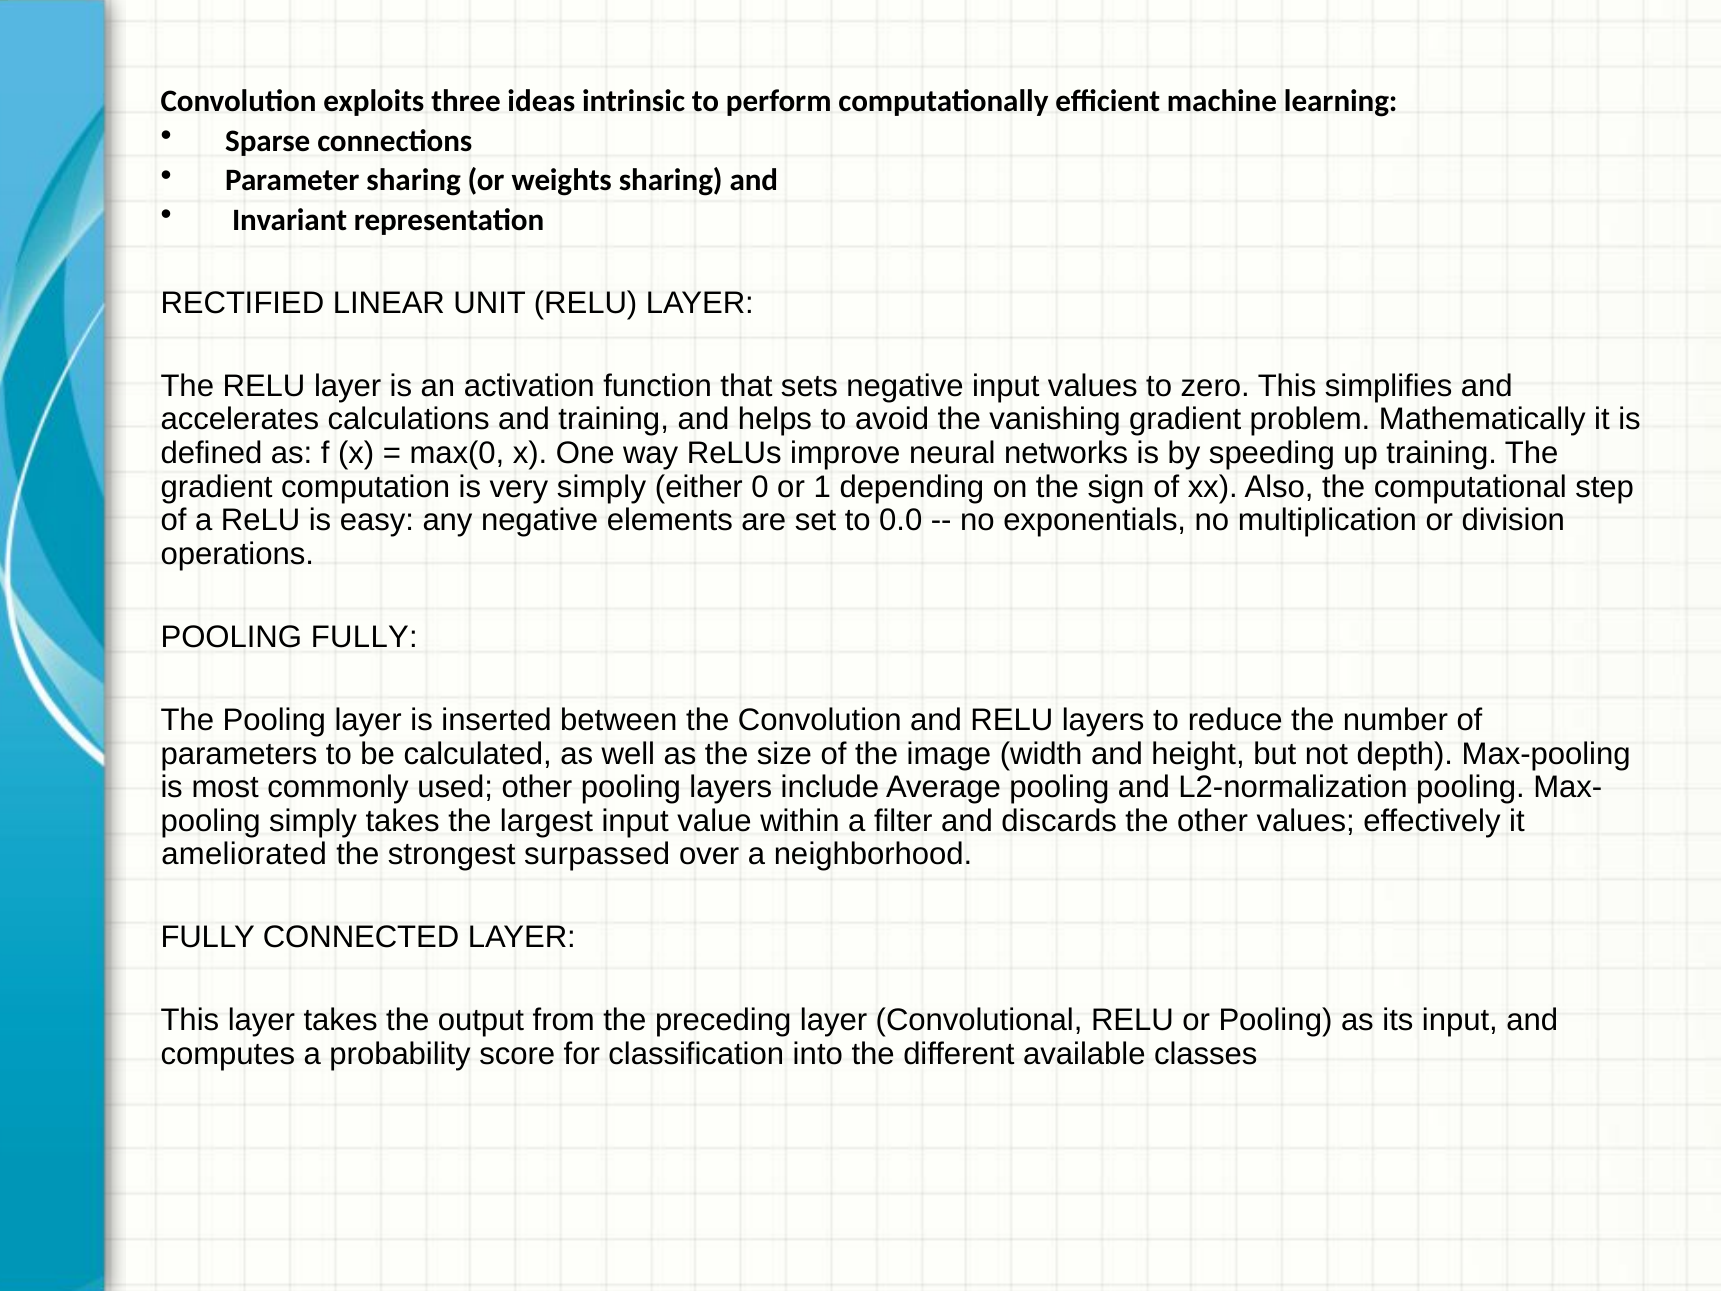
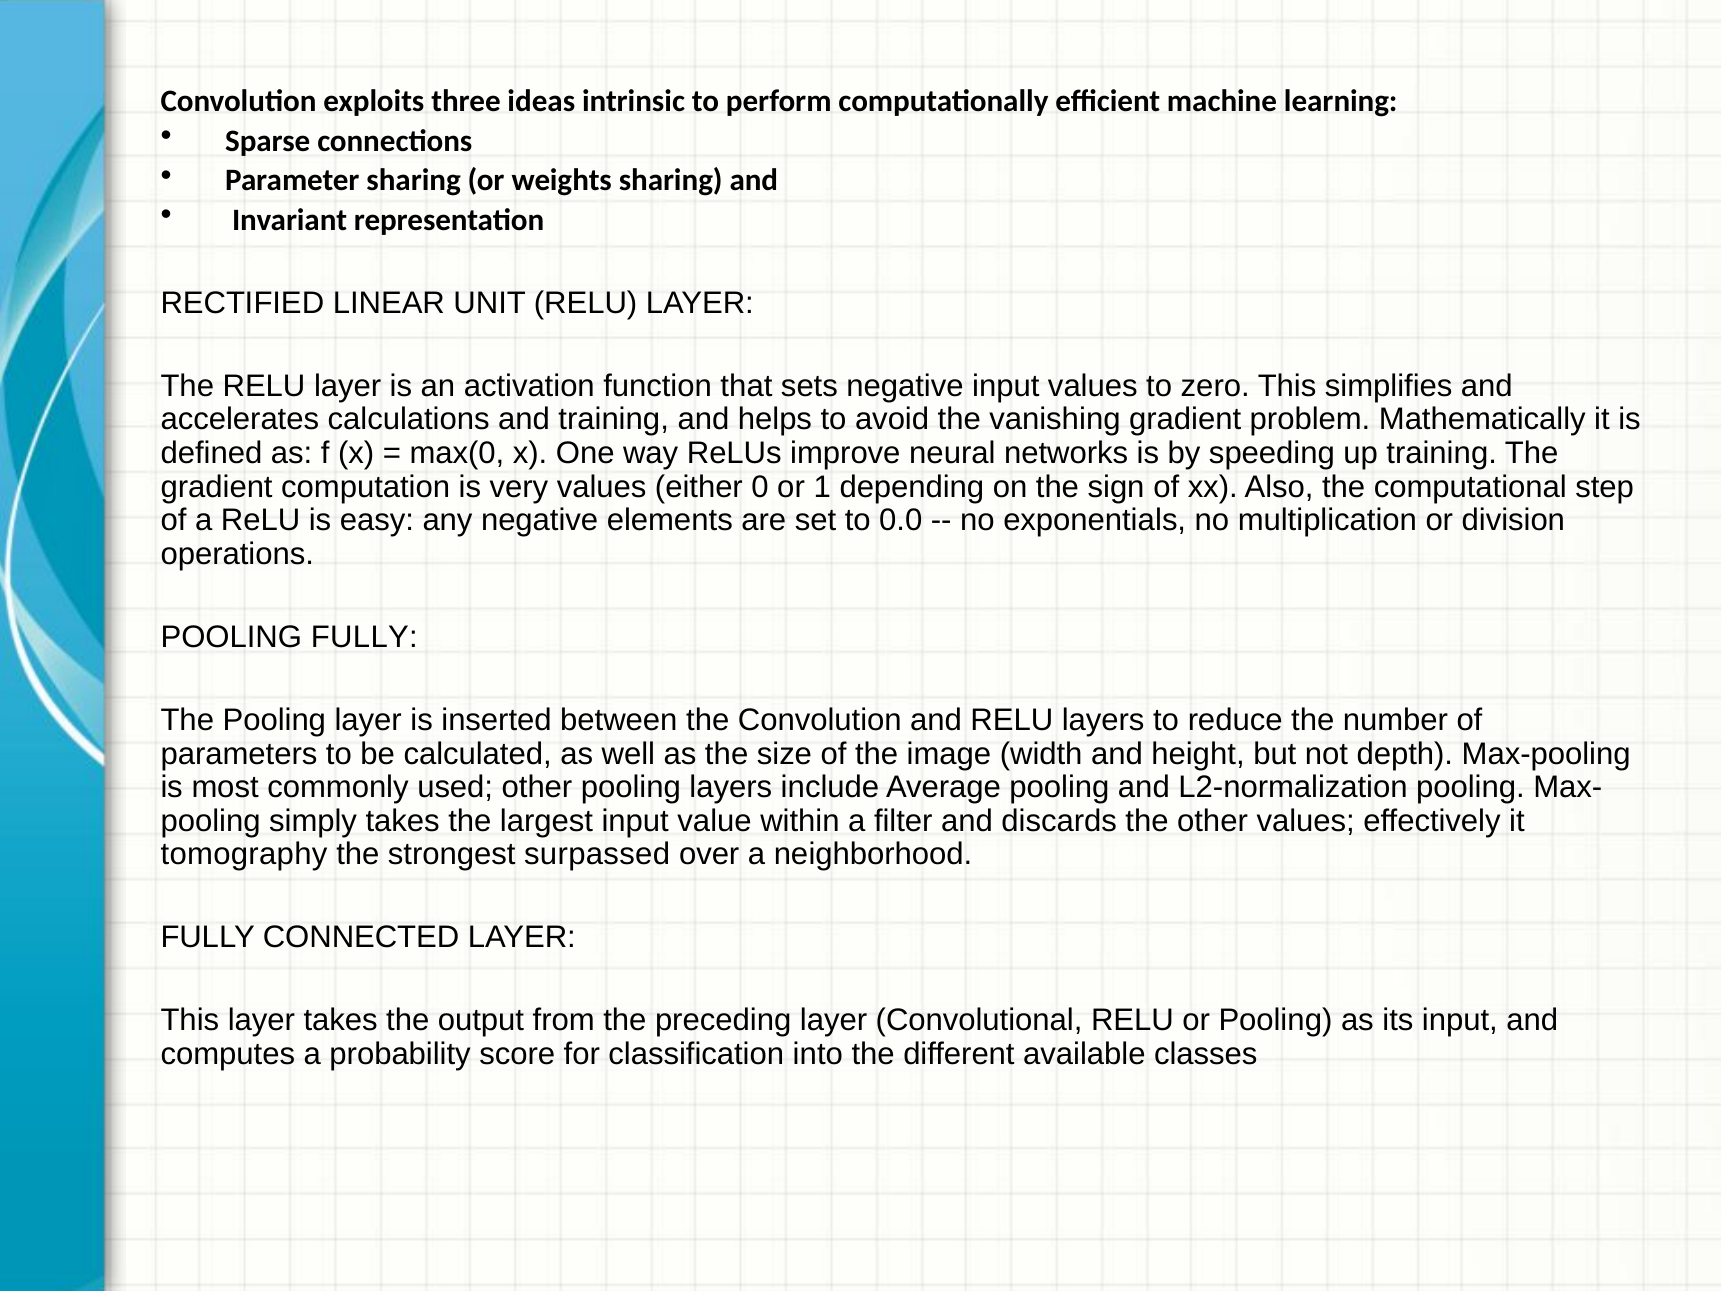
very simply: simply -> values (602, 487)
ameliorated: ameliorated -> tomography (244, 855)
